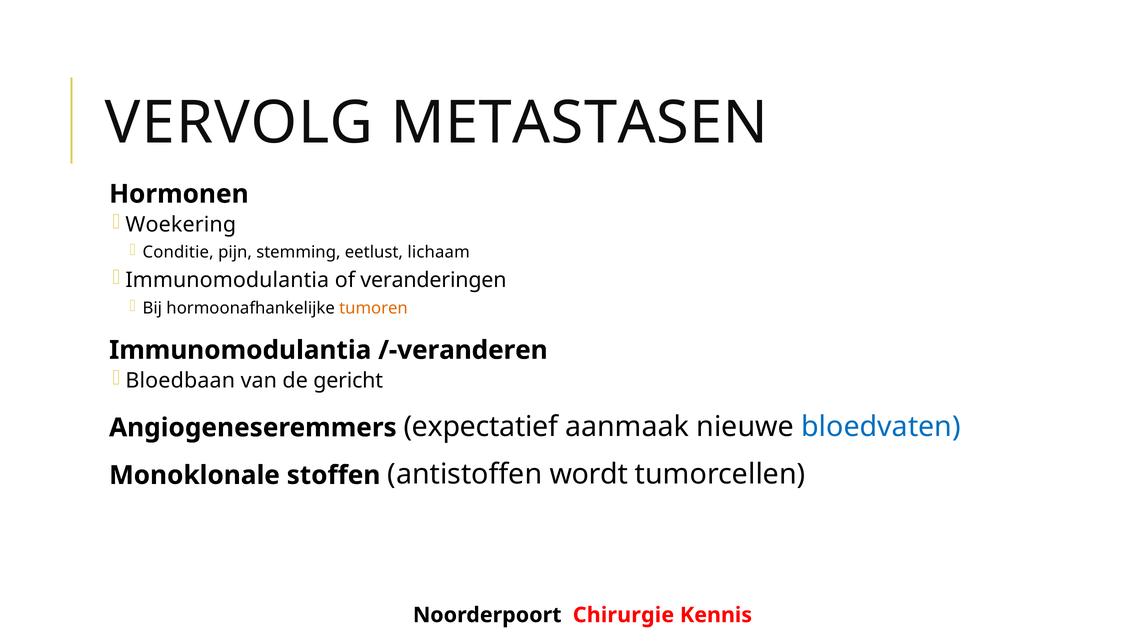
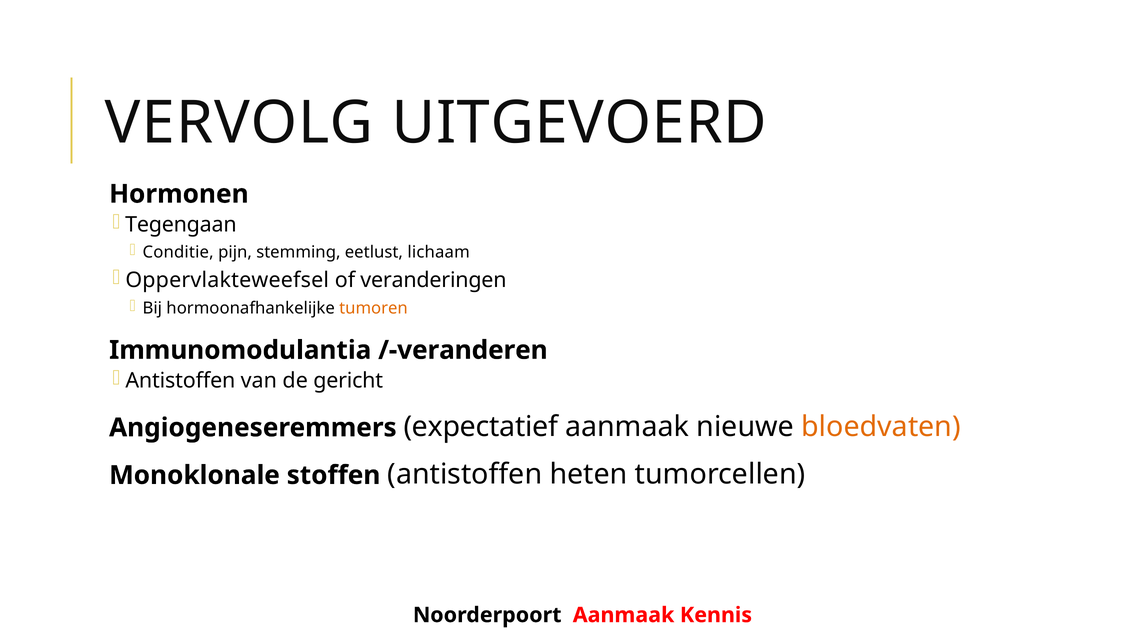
METASTASEN: METASTASEN -> UITGEVOERD (579, 123)
Woekering: Woekering -> Tegengaan (181, 225)
Immunomodulantia: Immunomodulantia -> Oppervlakteweefsel (227, 280)
Bloedbaan: Bloedbaan -> Antistoffen (180, 381)
bloedvaten colour: blue -> orange (881, 427)
wordt: wordt -> heten (589, 475)
Noorderpoort Chirurgie: Chirurgie -> Aanmaak (624, 615)
